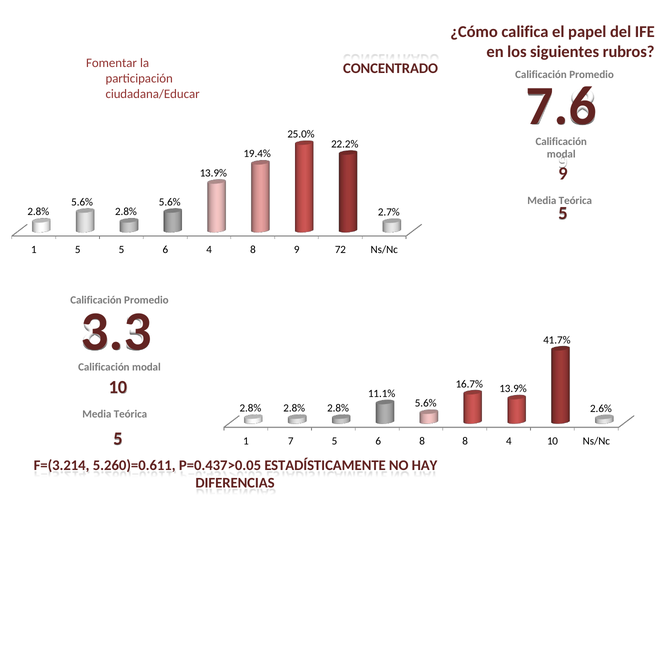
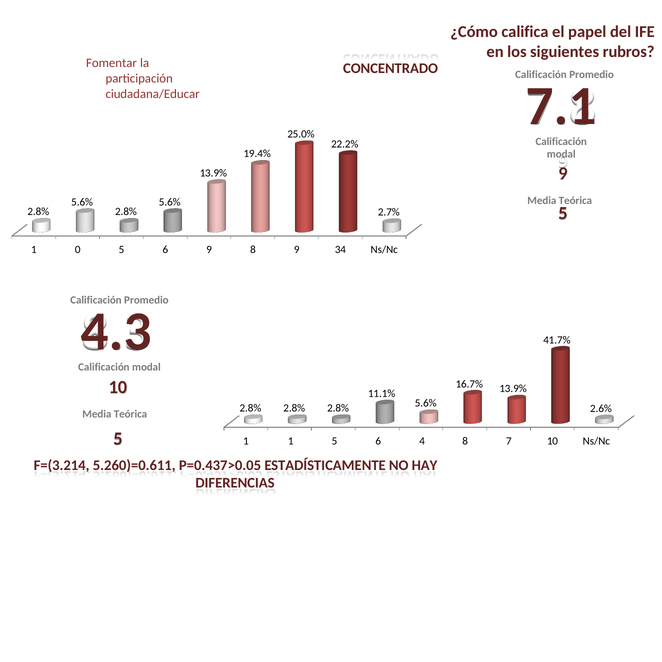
7.6: 7.6 -> 7.1 (561, 106)
1 5: 5 -> 0 (78, 250)
6 4: 4 -> 9 (209, 250)
72: 72 -> 34 (340, 250)
3.3: 3.3 -> 4.3 (116, 332)
1 7: 7 -> 1 (291, 441)
6 8: 8 -> 4 (422, 441)
8 4: 4 -> 7 (509, 441)
